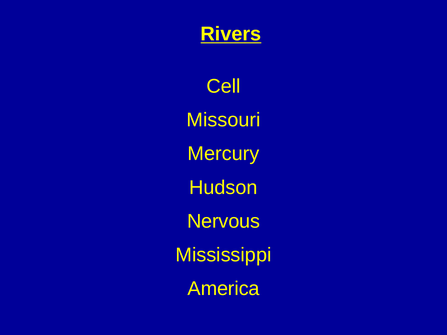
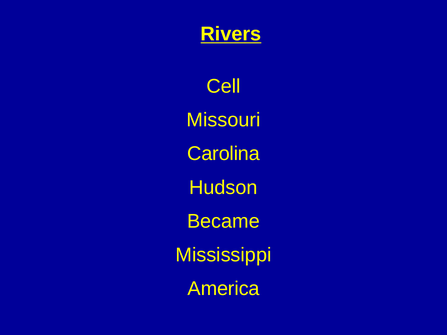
Mercury: Mercury -> Carolina (224, 154)
Nervous: Nervous -> Became (223, 221)
